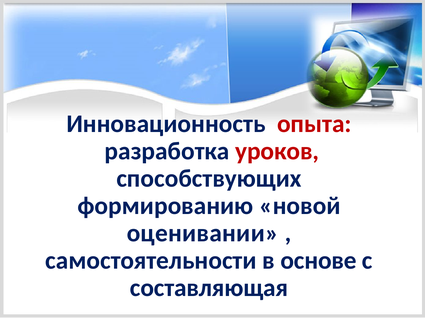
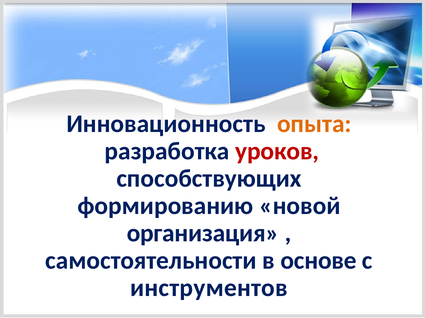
опыта colour: red -> orange (314, 124)
оценивании: оценивании -> организация (203, 234)
составляющая: составляющая -> инструментов (209, 288)
